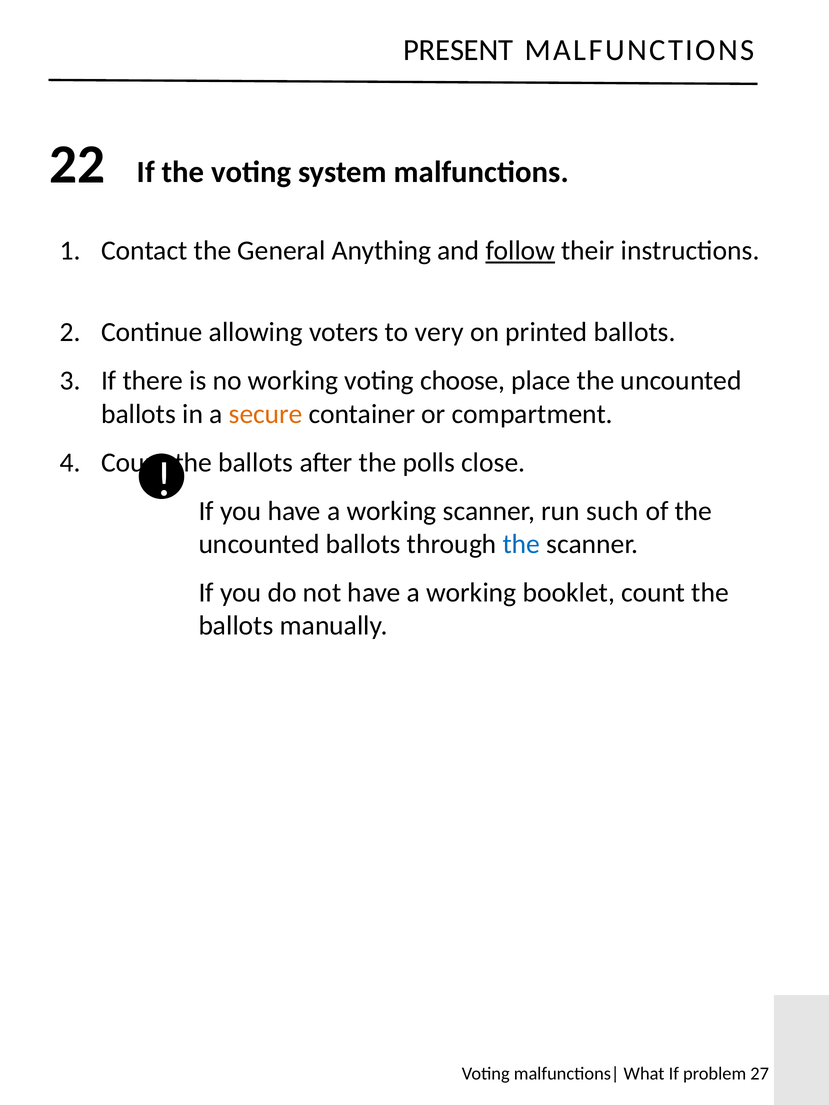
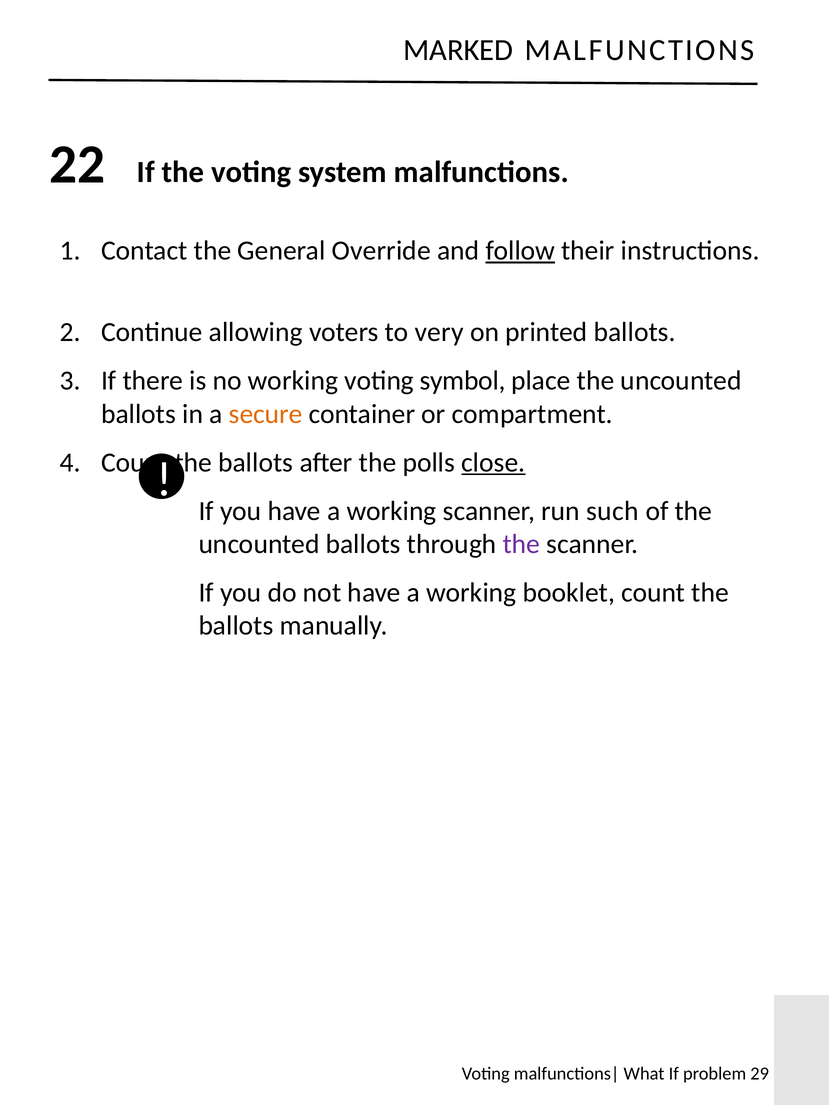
PRESENT: PRESENT -> MARKED (458, 50)
Anything: Anything -> Override (381, 251)
choose: choose -> symbol (463, 381)
close underline: none -> present (493, 463)
the colour: blue -> purple (521, 544)
27: 27 -> 29 (760, 1074)
